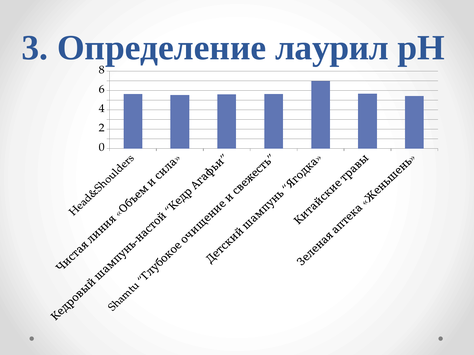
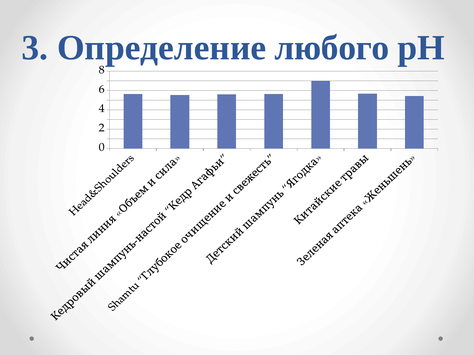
лаурил: лаурил -> любого (332, 48)
